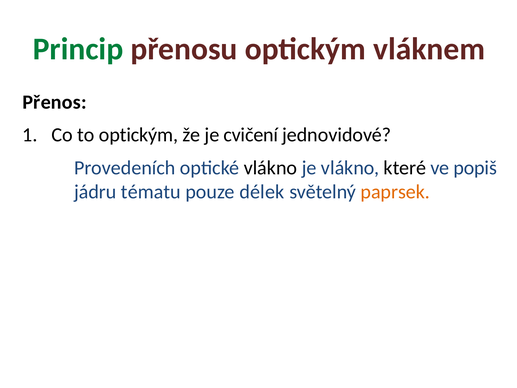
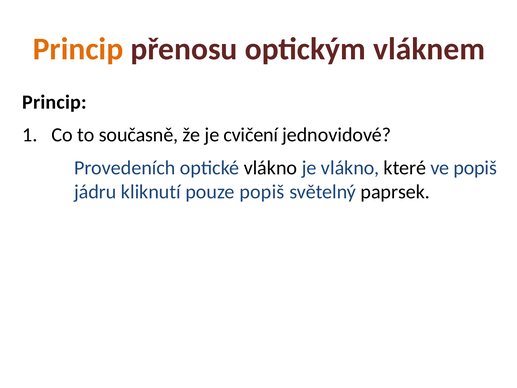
Princip colour: green -> orange (78, 49)
Přenos: Přenos -> Princip (55, 102)
to optickým: optickým -> současně (139, 135)
tématu: tématu -> kliknutí (151, 192)
pouze délek: délek -> popiš (262, 192)
paprsek colour: orange -> black (395, 192)
